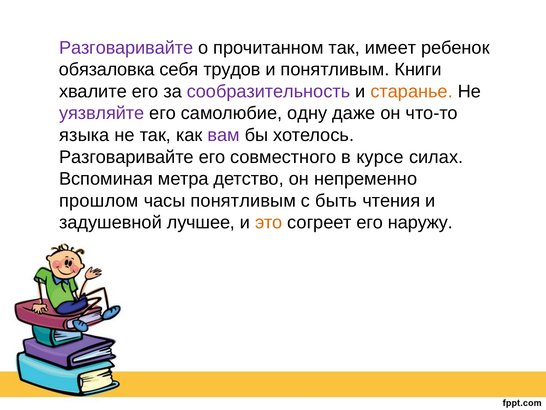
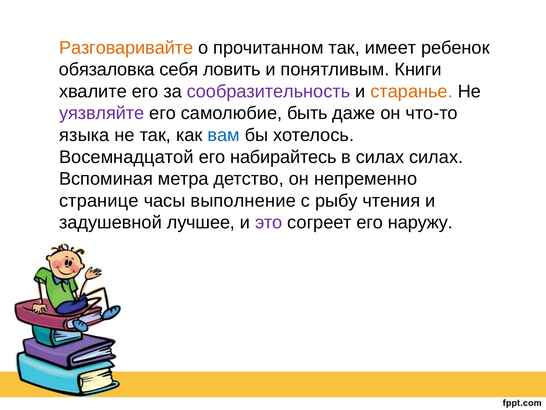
Разговаривайте colour: purple -> orange (126, 48)
трудов: трудов -> ловить (232, 69)
одну: одну -> быть (307, 113)
вам colour: purple -> blue (224, 135)
Разговаривайте: Разговаривайте -> Восемнадцатой (126, 157)
совместного: совместного -> набирайтесь (283, 157)
в курсе: курсе -> силах (380, 157)
прошлом: прошлом -> странице (99, 201)
часы понятливым: понятливым -> выполнение (243, 201)
быть: быть -> рыбу (336, 201)
это colour: orange -> purple (269, 222)
